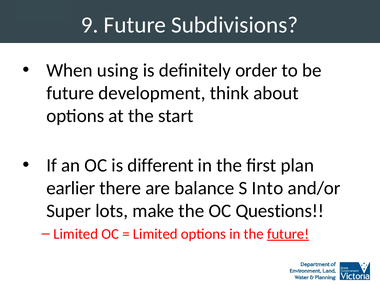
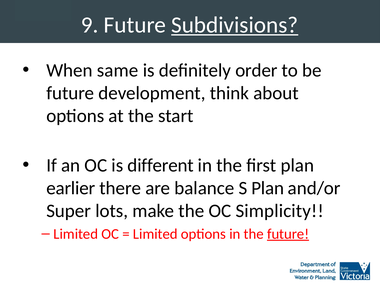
Subdivisions underline: none -> present (235, 25)
using: using -> same (118, 70)
S Into: Into -> Plan (268, 188)
Questions: Questions -> Simplicity (280, 211)
